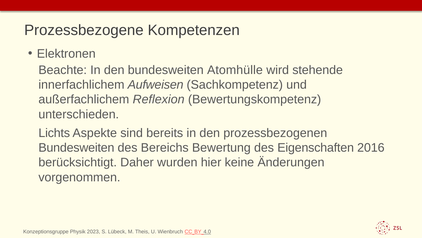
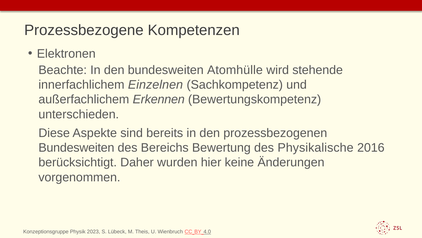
Aufweisen: Aufweisen -> Einzelnen (155, 84)
Reflexion: Reflexion -> Erkennen (159, 99)
Lichts: Lichts -> Diese (54, 133)
Eigenschaften: Eigenschaften -> Physikalische (316, 147)
